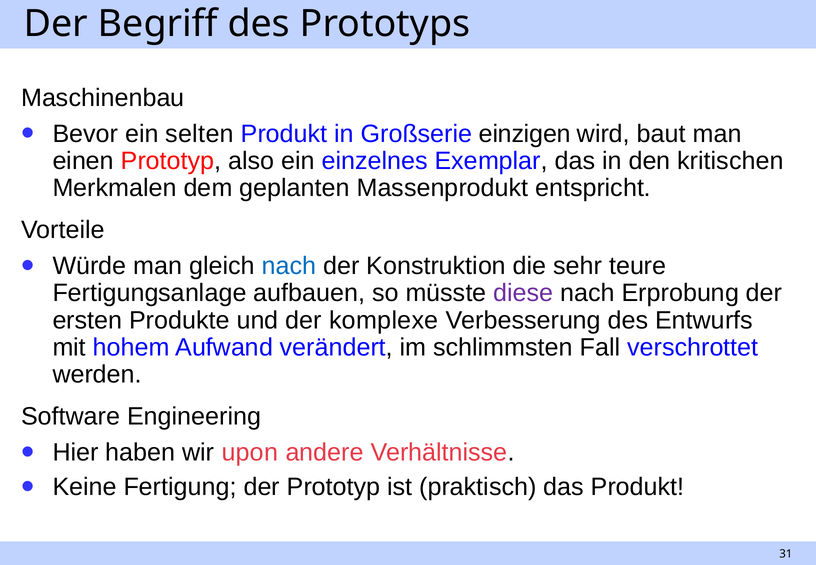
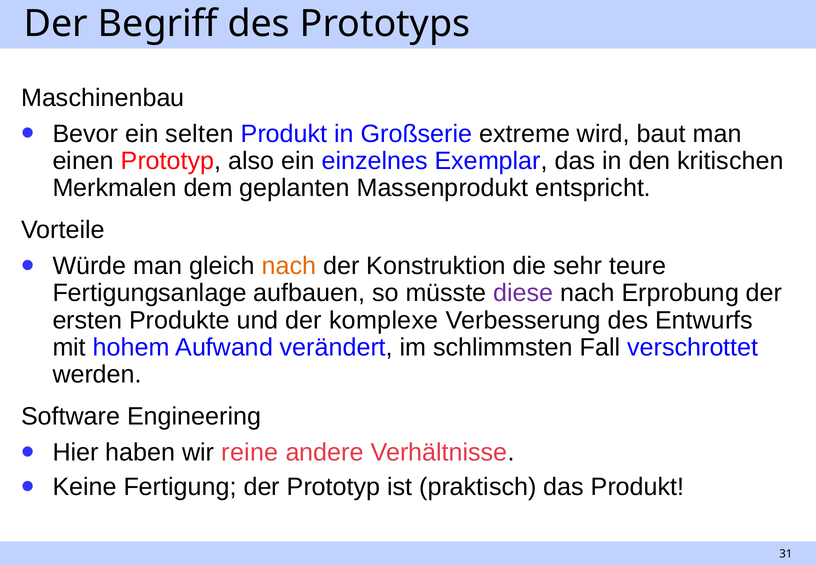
einzigen: einzigen -> extreme (525, 134)
nach colour: blue -> orange (289, 266)
upon: upon -> reine (250, 452)
